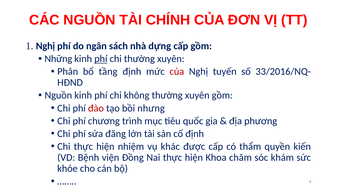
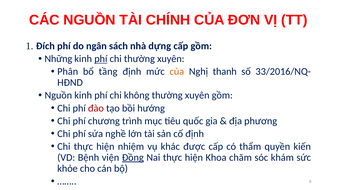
1 Nghị: Nghị -> Đích (45, 46)
của colour: red -> orange (177, 71)
tuyến: tuyến -> thanh (225, 71)
nhưng: nhưng -> hướng (151, 108)
đăng: đăng -> nghề (116, 133)
Đồng underline: none -> present (133, 157)
